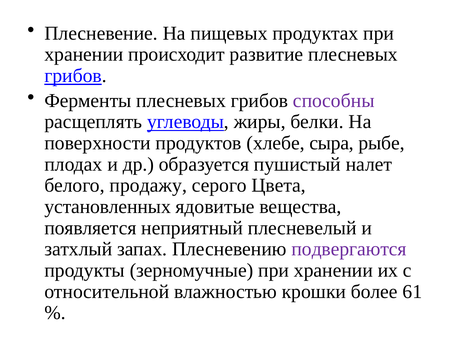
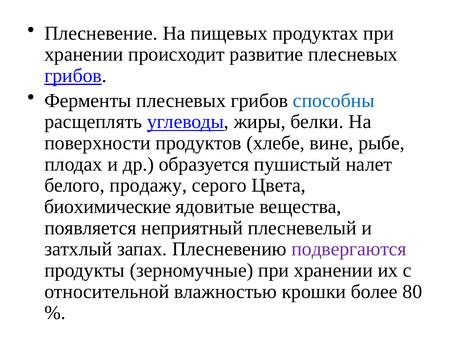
способны colour: purple -> blue (334, 101)
сыра: сыра -> вине (331, 143)
установленных: установленных -> биохимические (108, 207)
61: 61 -> 80 (412, 292)
